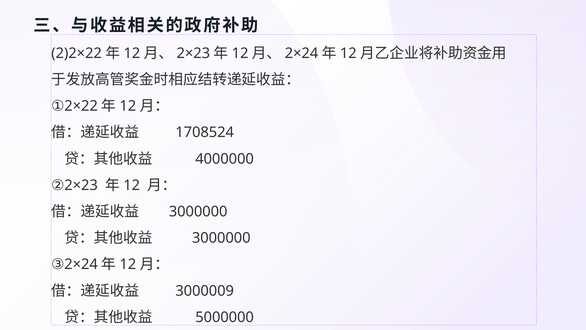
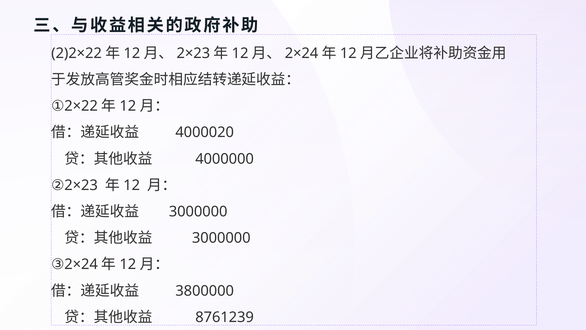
1708524: 1708524 -> 4000020 (205, 132)
3000009: 3000009 -> 3800000 (205, 291)
5000000: 5000000 -> 8761239 (225, 317)
